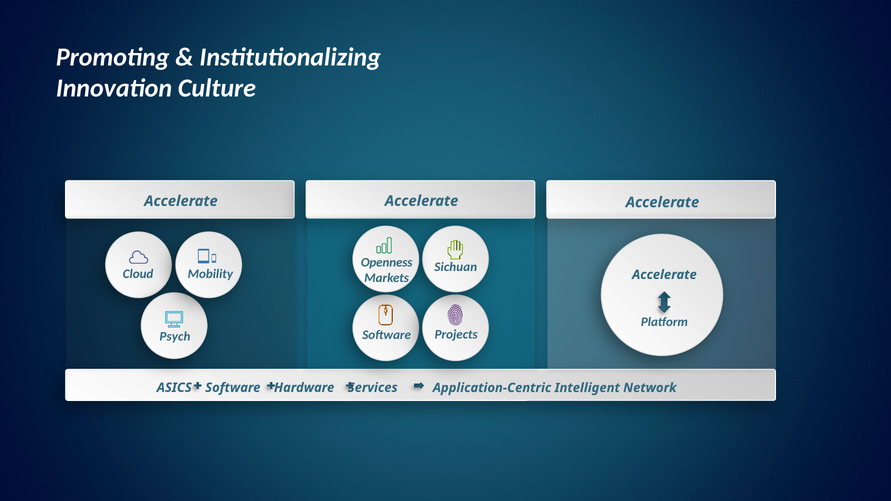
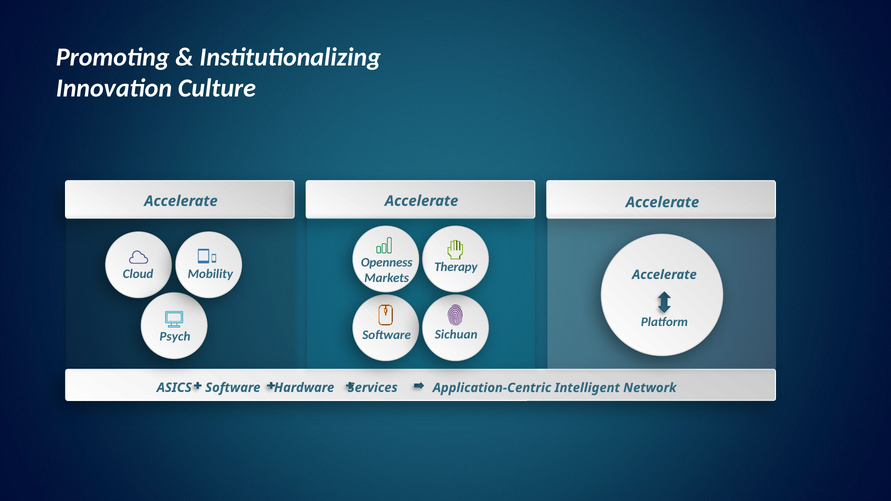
Sichuan: Sichuan -> Therapy (456, 267)
Projects: Projects -> Sichuan (456, 335)
